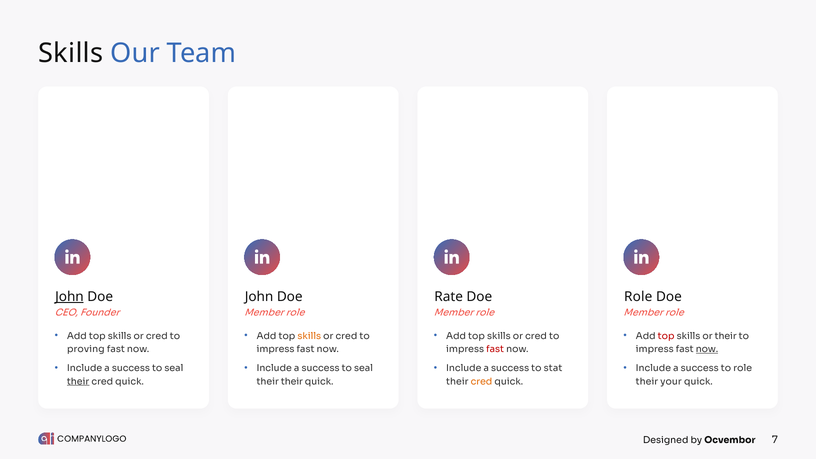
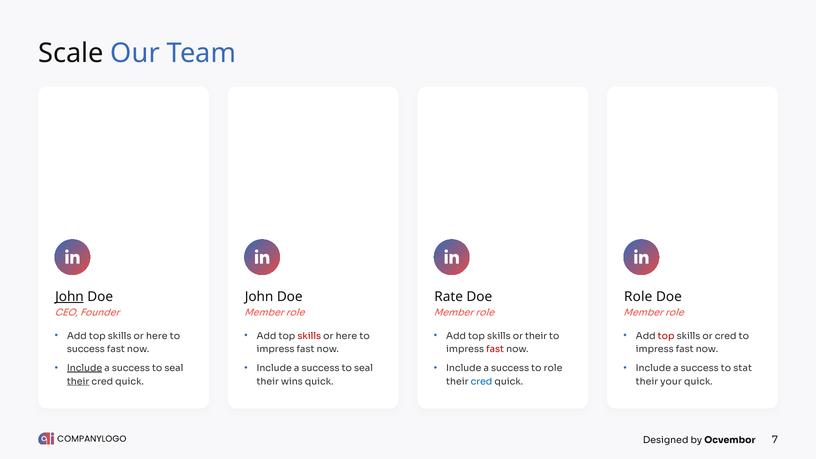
Skills: Skills -> Scale (71, 53)
cred: cred -> here (157, 336)
skills colour: orange -> red (309, 336)
cred: cred -> here (346, 336)
cred: cred -> their (536, 336)
or their: their -> cred (726, 336)
proving: proving -> success (86, 349)
now underline: present -> none (707, 349)
Include underline: none -> present (85, 368)
to stat: stat -> role (553, 368)
to role: role -> stat (743, 368)
their their: their -> wins (292, 381)
cred colour: orange -> blue (481, 381)
